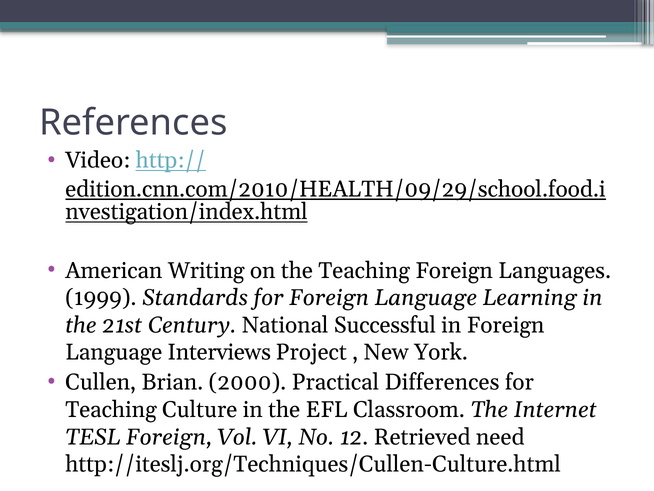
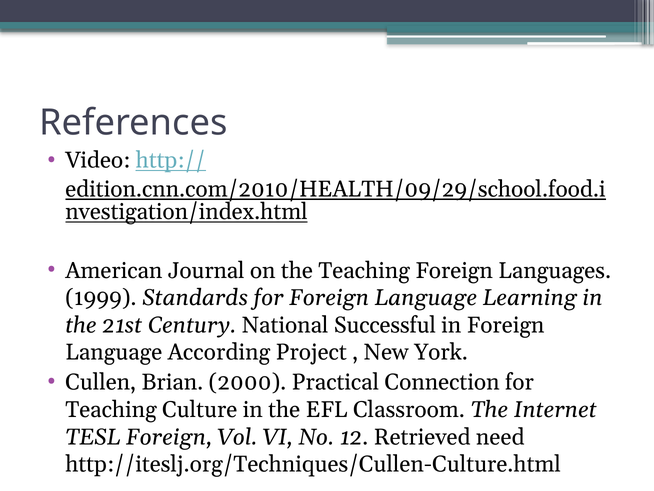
Writing: Writing -> Journal (206, 270)
Interviews: Interviews -> According (219, 352)
Differences: Differences -> Connection (442, 382)
